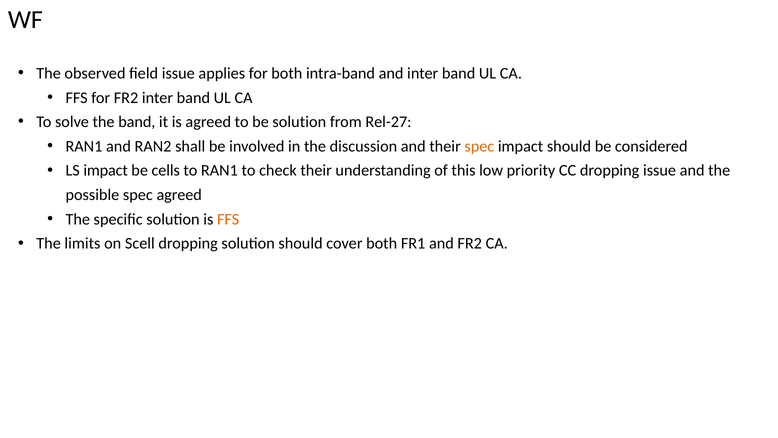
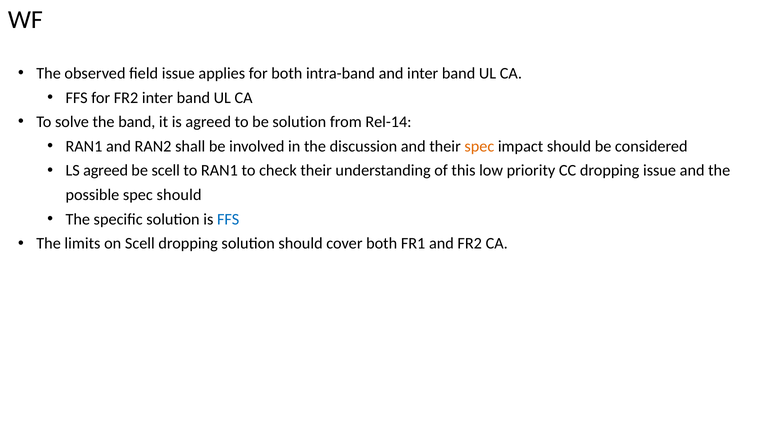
Rel-27: Rel-27 -> Rel-14 (388, 122)
LS impact: impact -> agreed (106, 170)
be cells: cells -> scell (166, 170)
spec agreed: agreed -> should (179, 195)
FFS colour: orange -> blue (228, 219)
